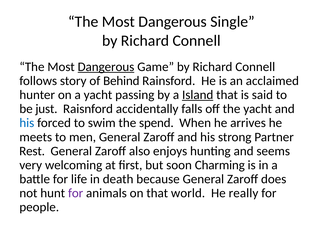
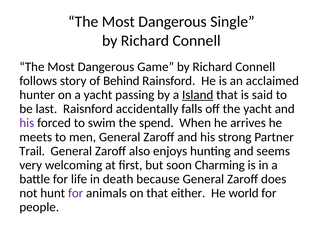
Dangerous underline: present -> none (106, 67)
just: just -> last (46, 109)
his colour: blue -> purple (27, 123)
Rest: Rest -> Trail (32, 151)
world: world -> either (188, 193)
really: really -> world (244, 193)
